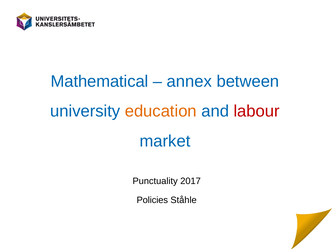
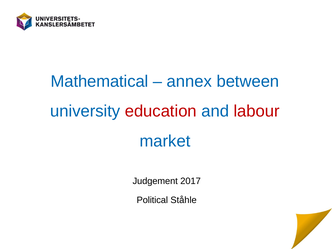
education colour: orange -> red (161, 111)
Punctuality: Punctuality -> Judgement (155, 181)
Policies: Policies -> Political (152, 200)
